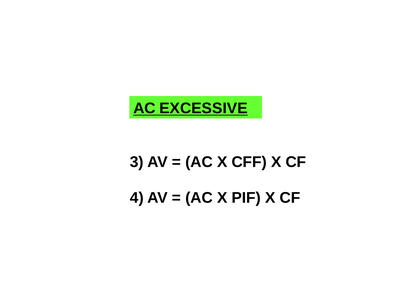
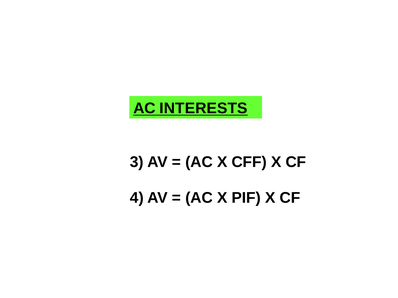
EXCESSIVE: EXCESSIVE -> INTERESTS (203, 108)
